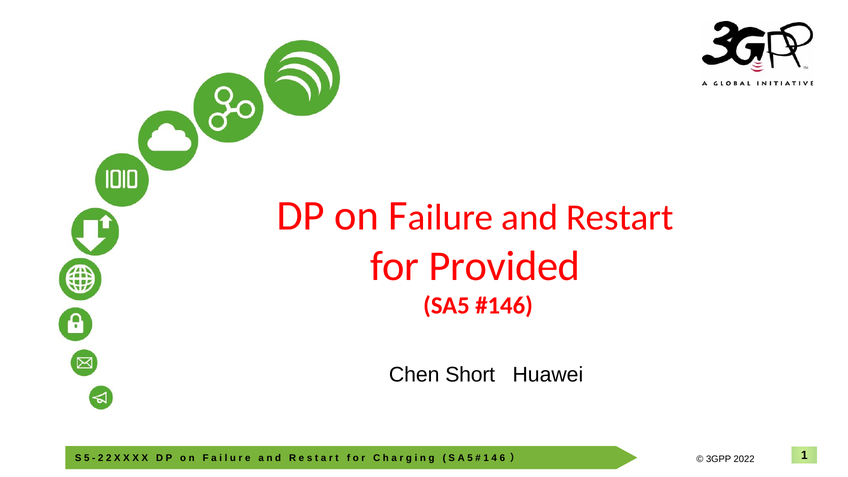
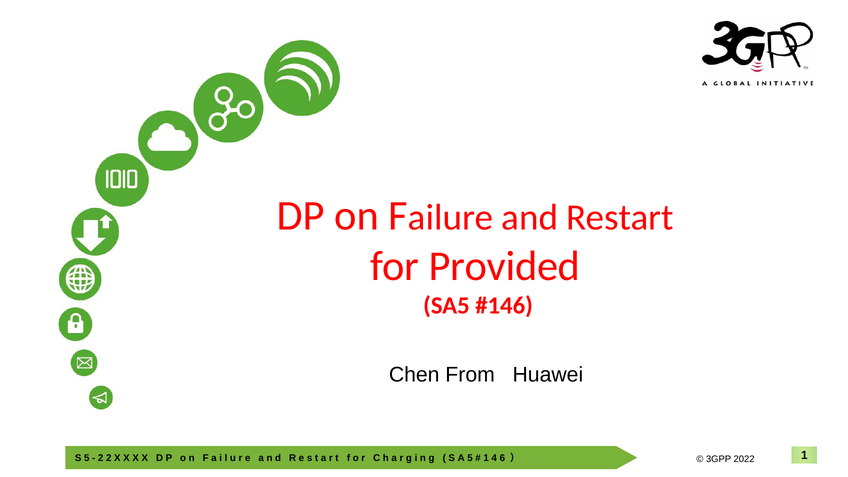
Short: Short -> From (470, 375)
